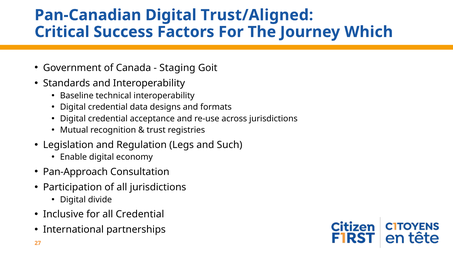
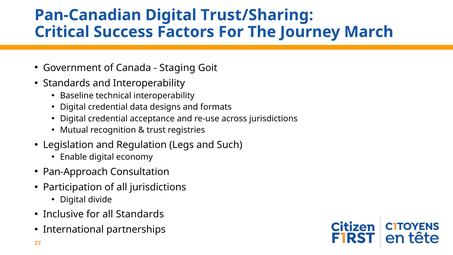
Trust/Aligned: Trust/Aligned -> Trust/Sharing (257, 15)
Which: Which -> March (369, 32)
all Credential: Credential -> Standards (140, 214)
